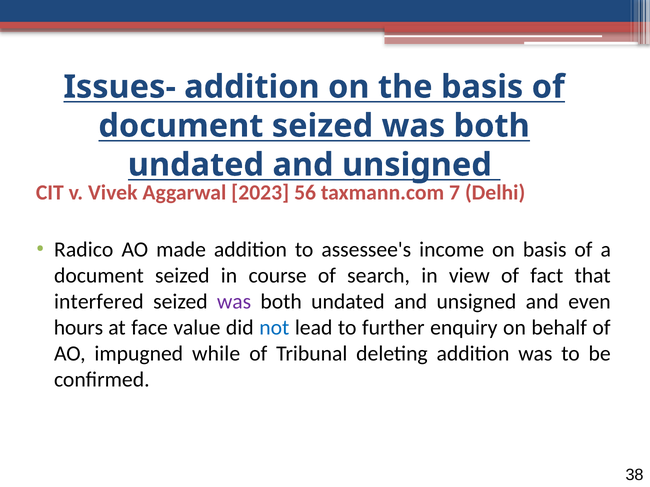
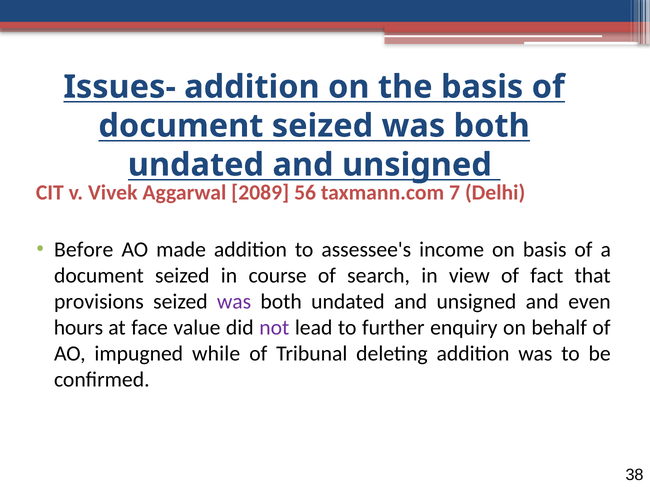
2023: 2023 -> 2089 (260, 193)
Radico: Radico -> Before (84, 250)
interfered: interfered -> provisions (99, 302)
not colour: blue -> purple (274, 328)
